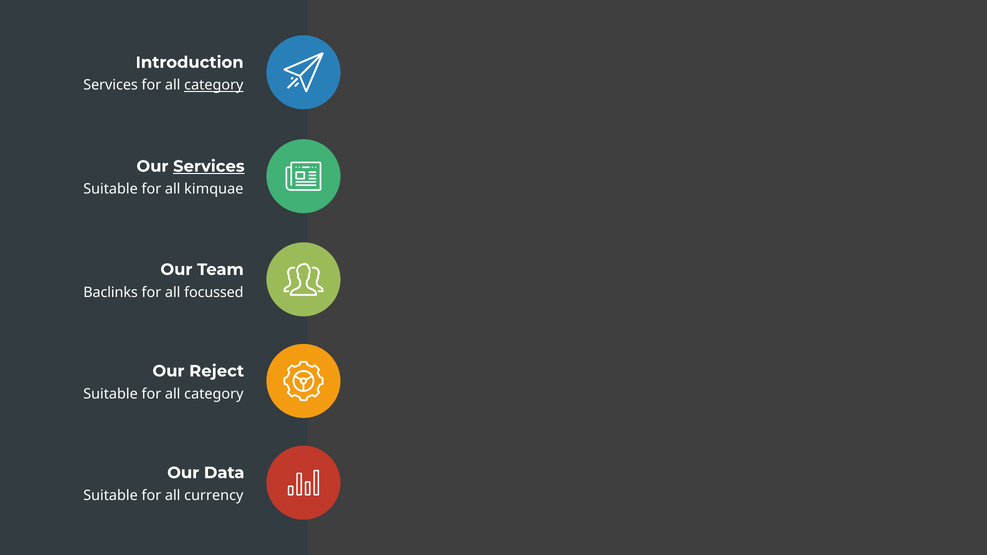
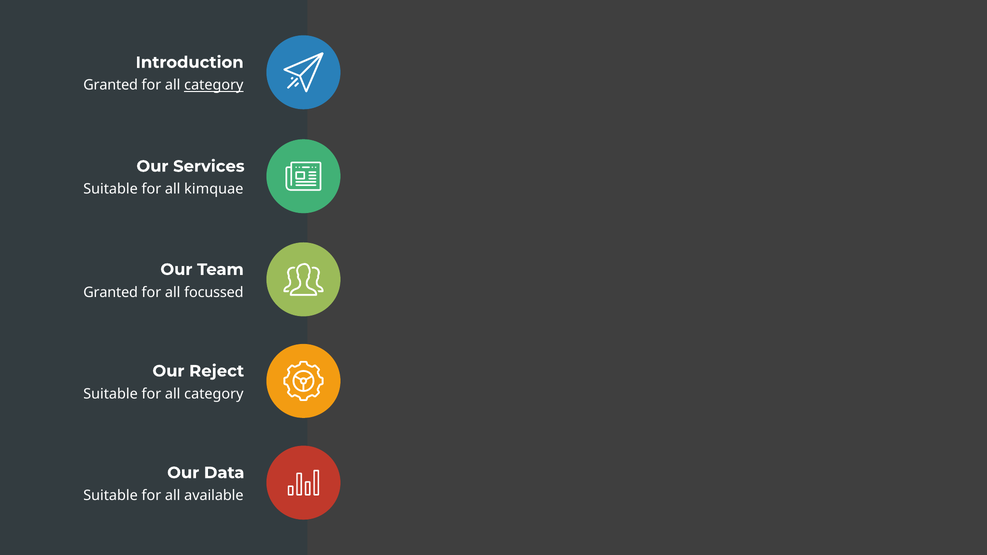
Services: Services -> Granted (111, 85)
Services underline: present -> none (209, 166)
Baclinks: Baclinks -> Granted (111, 292)
currency: currency -> available (214, 496)
